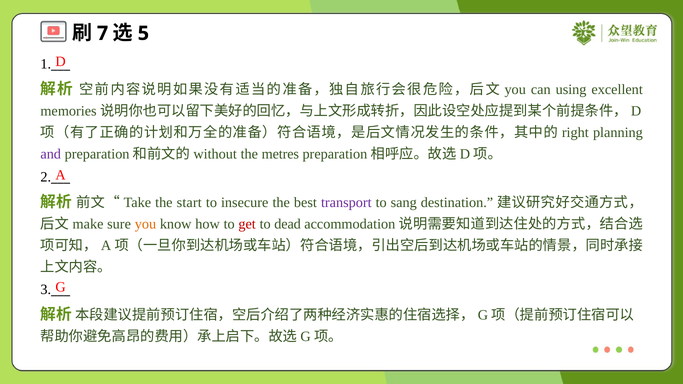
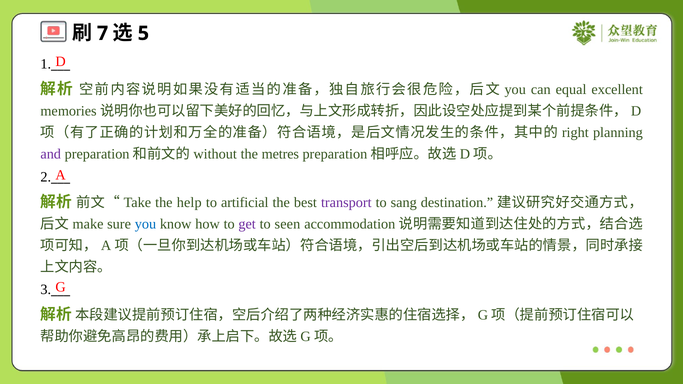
using: using -> equal (571, 90)
start: start -> help (189, 203)
insecure: insecure -> artificial (245, 203)
you colour: orange -> blue (145, 224)
get colour: red -> purple (247, 224)
dead: dead -> seen (287, 224)
